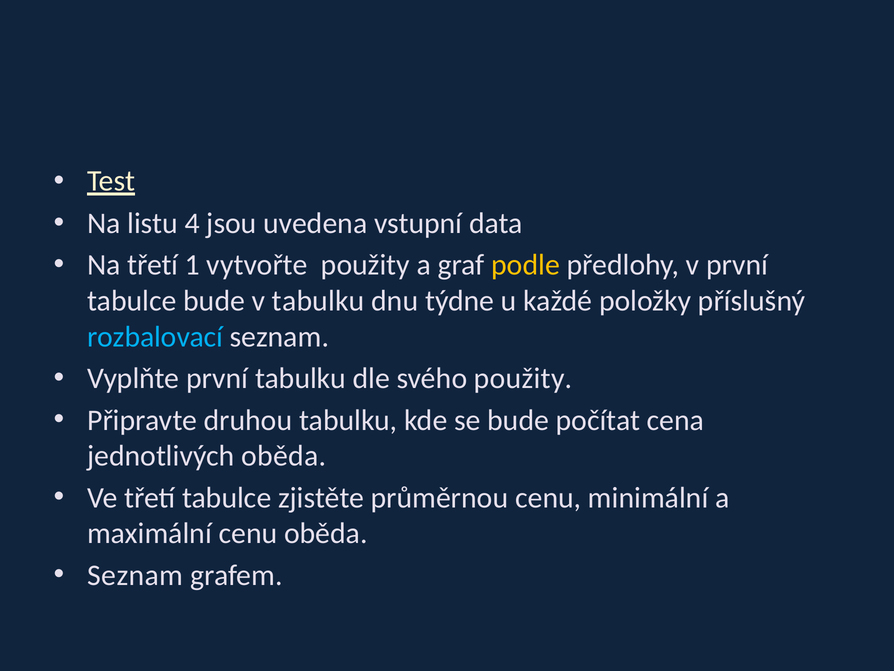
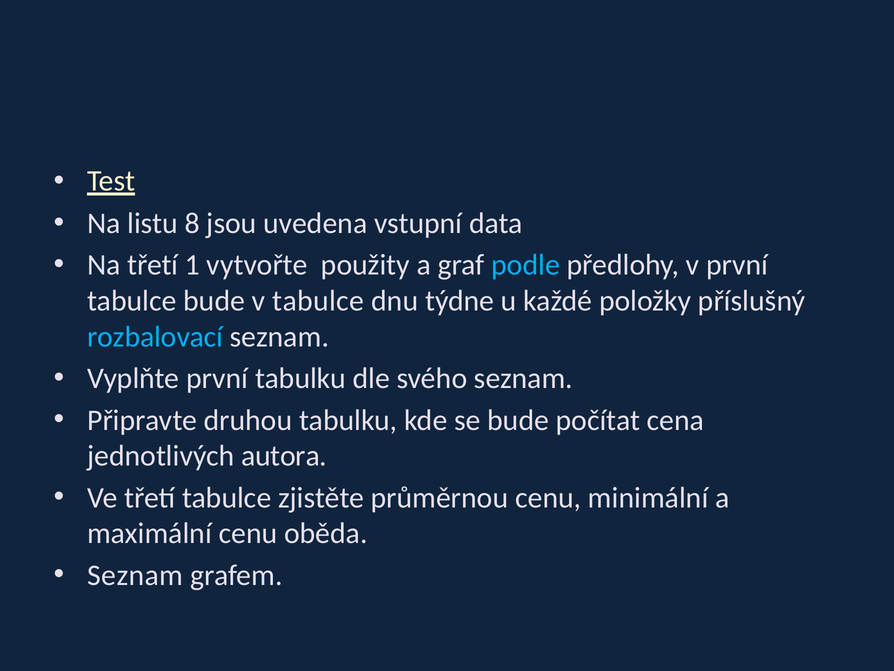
4: 4 -> 8 (192, 223)
podle colour: yellow -> light blue (526, 265)
v tabulku: tabulku -> tabulce (318, 301)
svého použity: použity -> seznam (523, 378)
jednotlivých oběda: oběda -> autora (284, 456)
